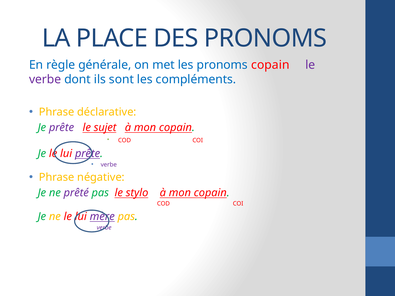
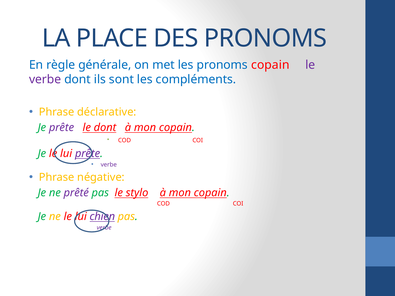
le sujet: sujet -> dont (105, 128)
mère: mère -> chien (102, 217)
